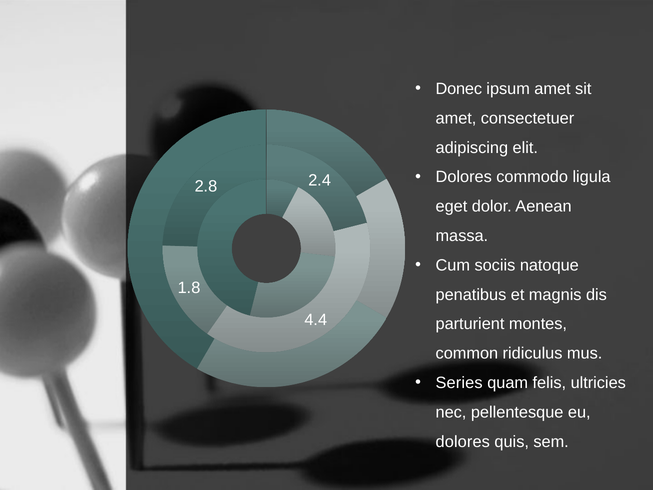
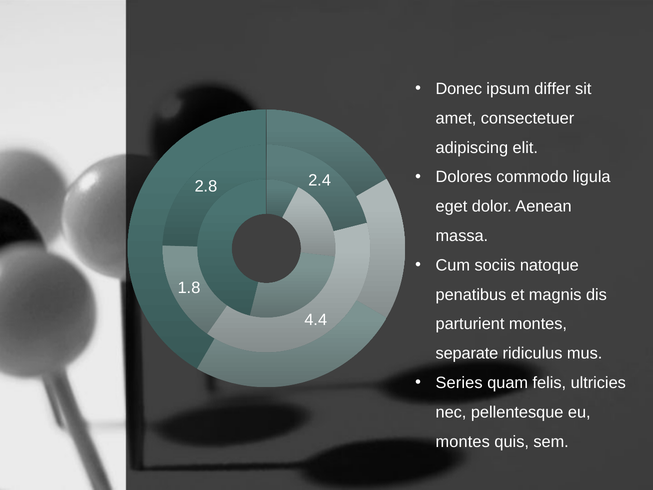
ipsum amet: amet -> differ (552, 89)
common: common -> separate (467, 353)
dolores: dolores -> montes (463, 441)
